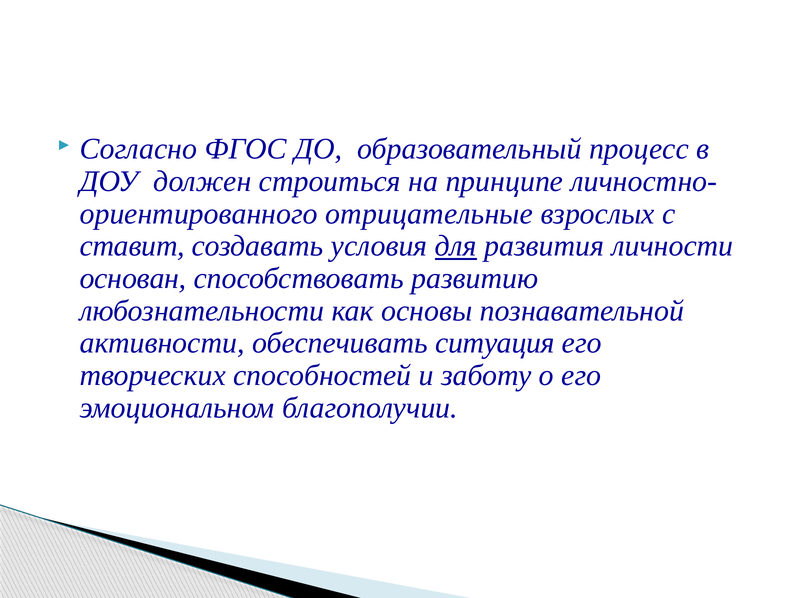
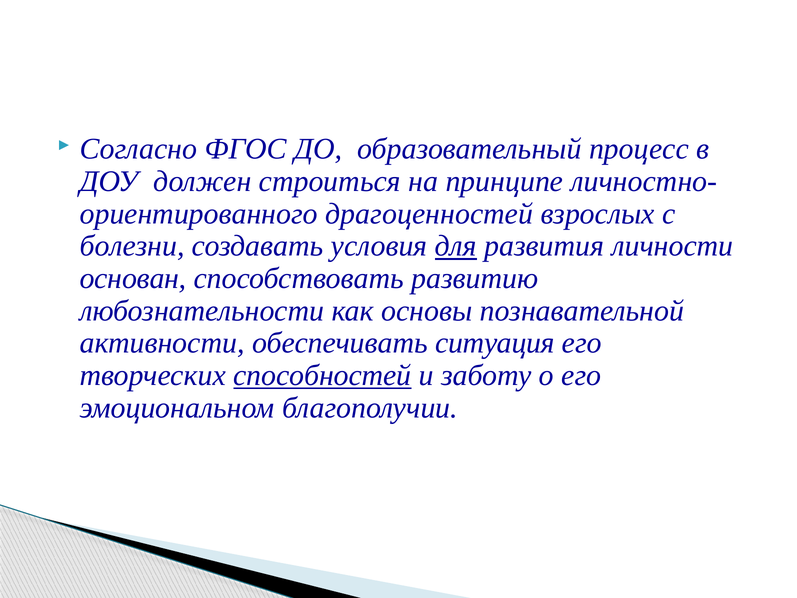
отрицательные: отрицательные -> драгоценностей (429, 214)
ставит: ставит -> болезни (132, 246)
способностей underline: none -> present (322, 375)
